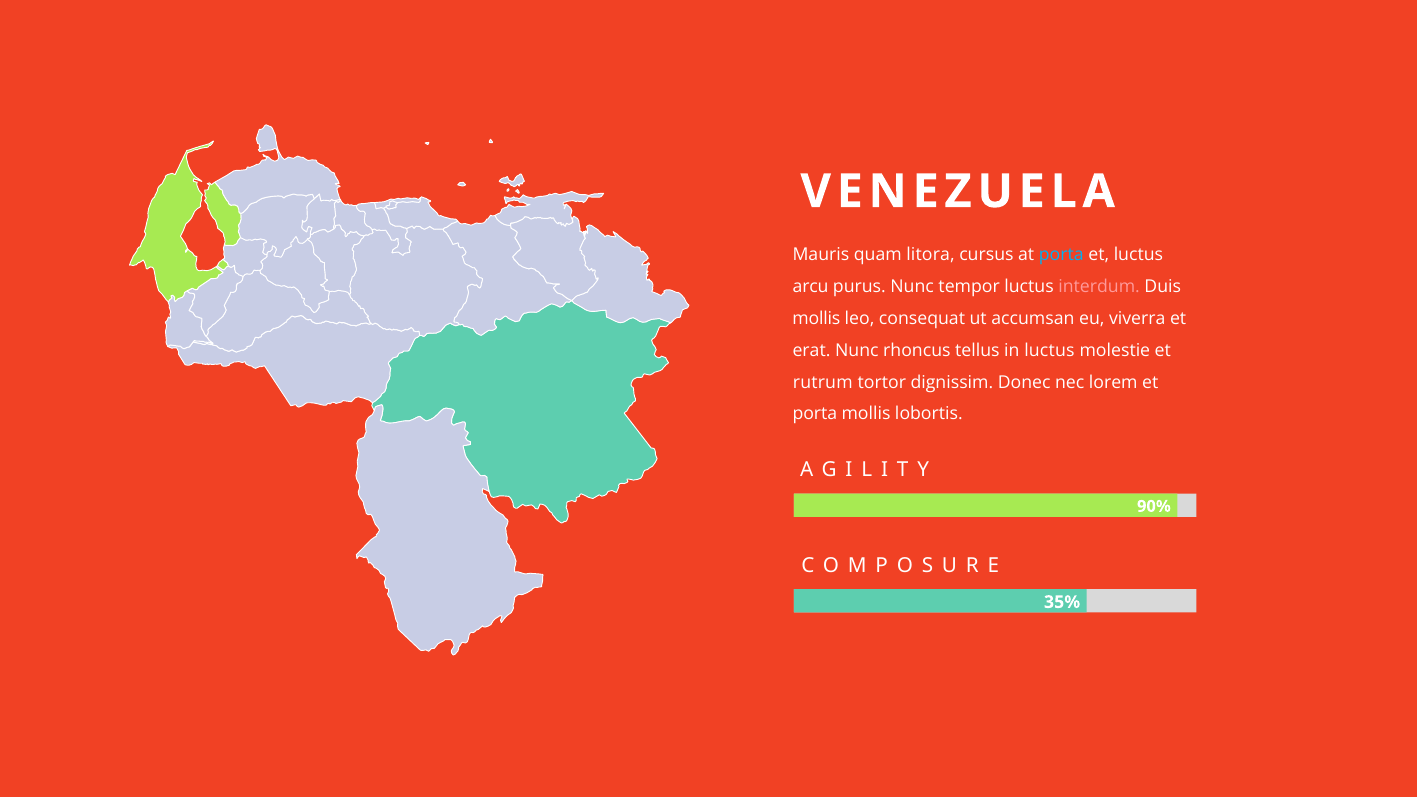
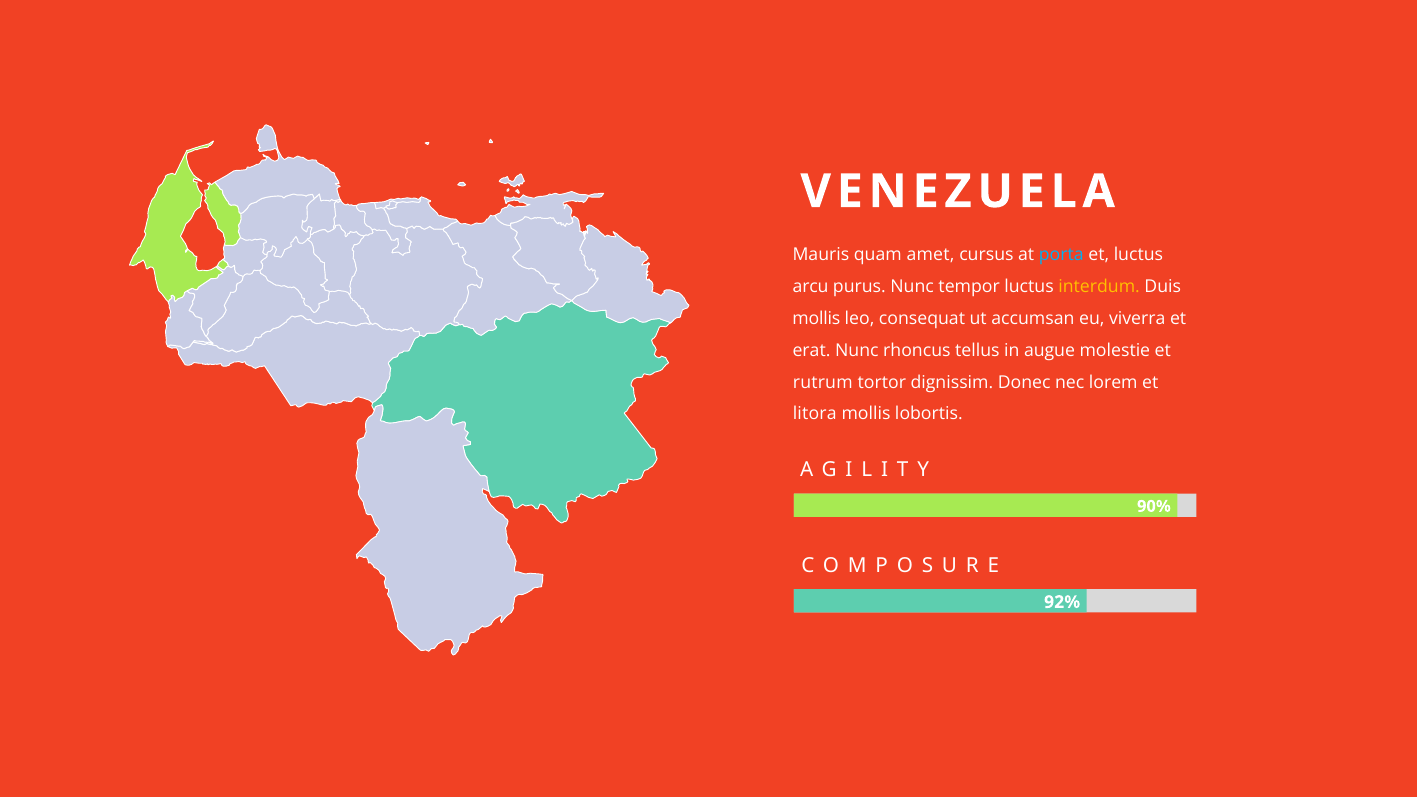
litora: litora -> amet (930, 255)
interdum colour: pink -> yellow (1099, 287)
in luctus: luctus -> augue (1050, 350)
porta: porta -> litora (815, 414)
35%: 35% -> 92% (1062, 602)
